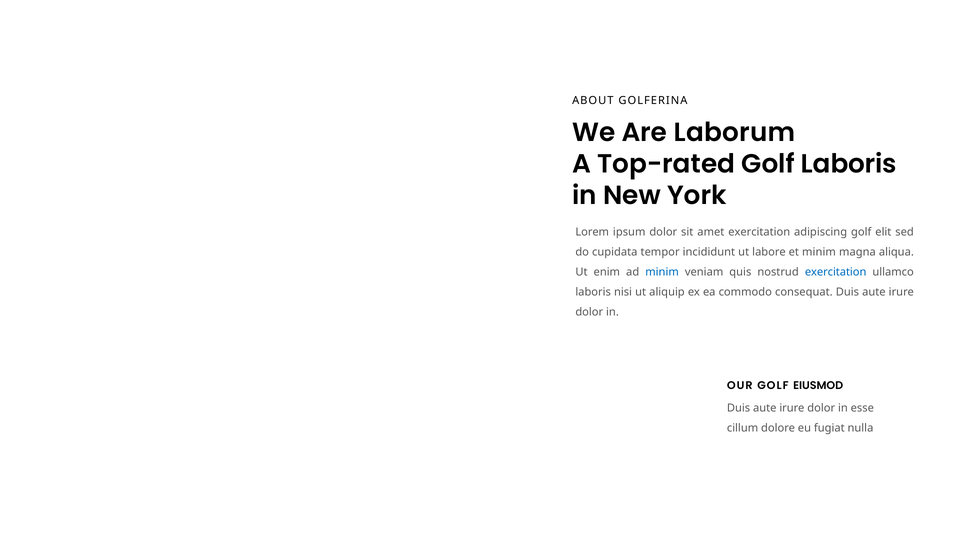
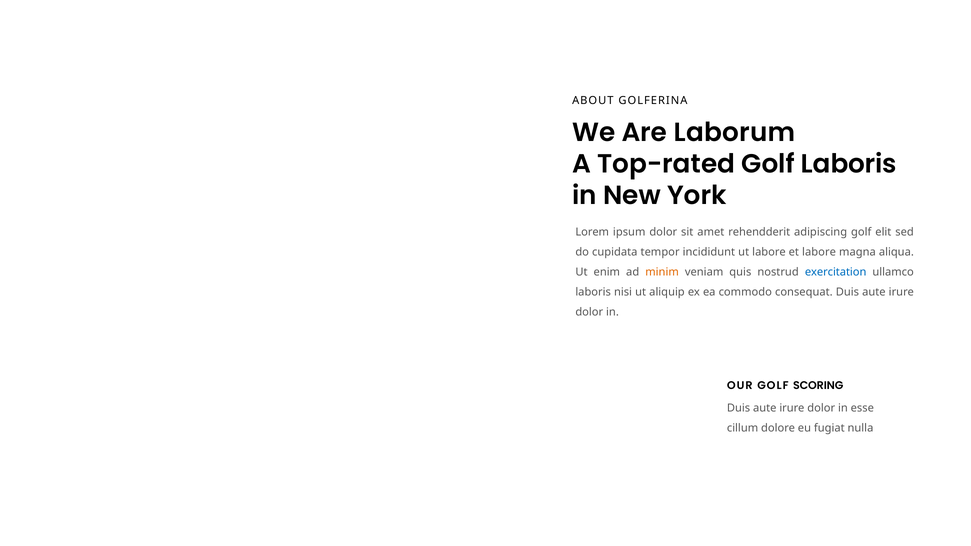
amet exercitation: exercitation -> rehendderit (759, 232)
et minim: minim -> labore (819, 252)
minim colour: blue -> orange (662, 272)
EIUSMOD: EIUSMOD -> SCORING (818, 386)
